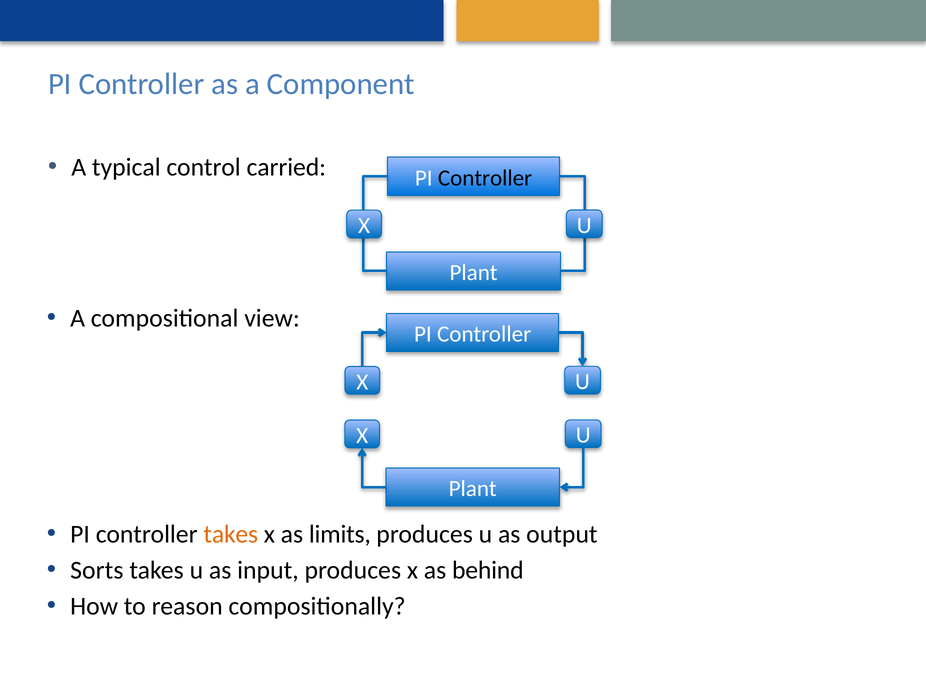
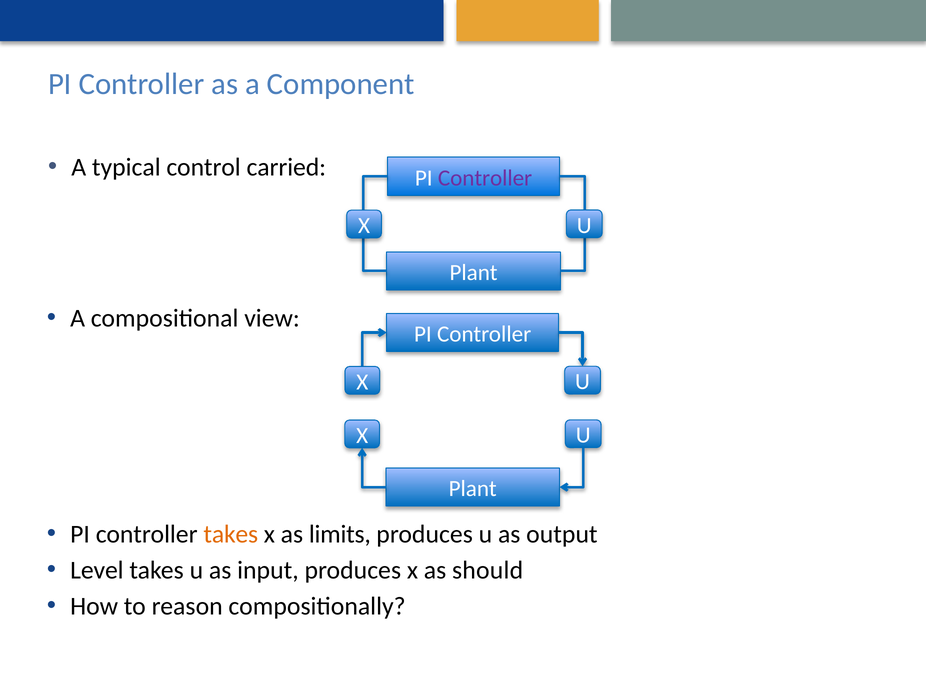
Controller colour: black -> purple (485, 178)
Sorts: Sorts -> Level (97, 570)
behind: behind -> should (488, 570)
